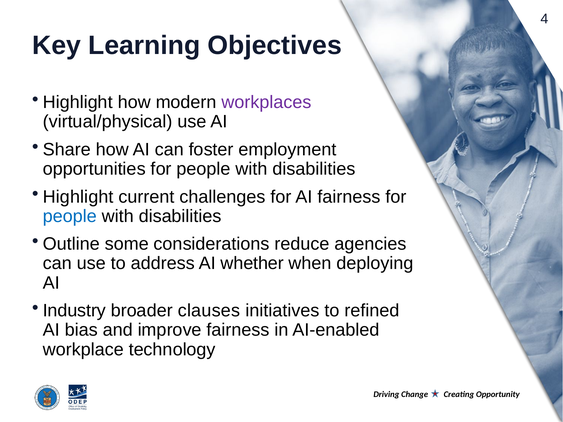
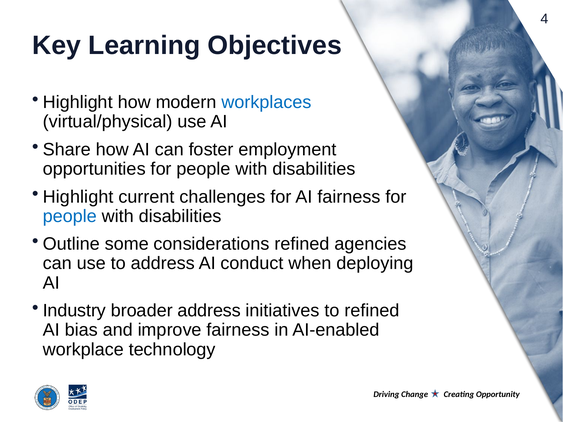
workplaces colour: purple -> blue (267, 102)
considerations reduce: reduce -> refined (302, 244)
whether: whether -> conduct (252, 264)
broader clauses: clauses -> address (209, 311)
